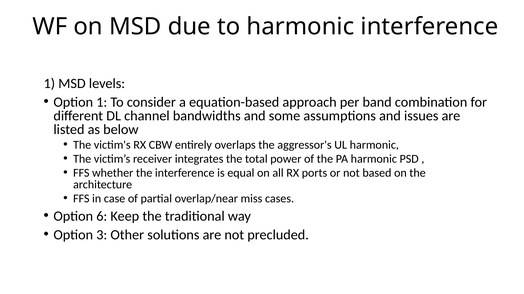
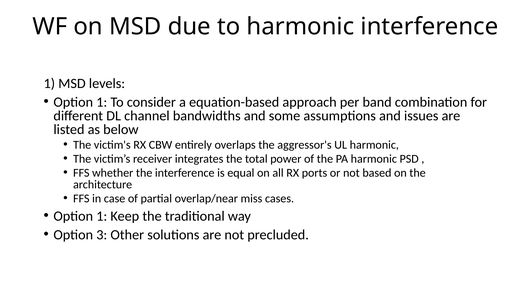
6: 6 -> 1 (102, 217)
